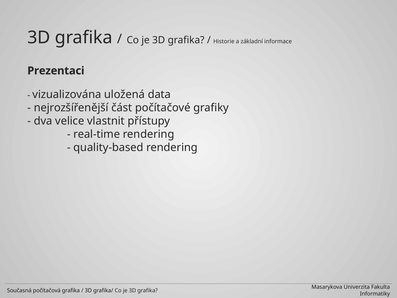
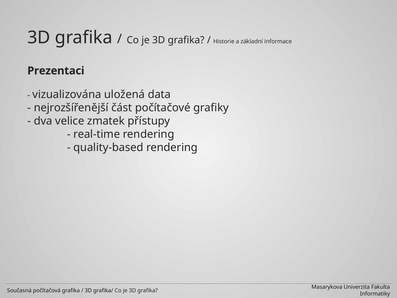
vlastnit: vlastnit -> zmatek (106, 121)
